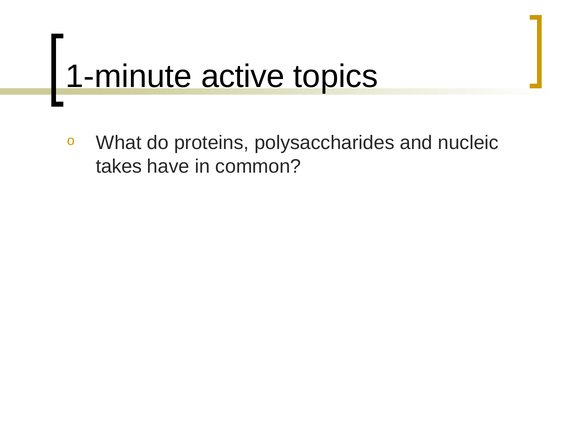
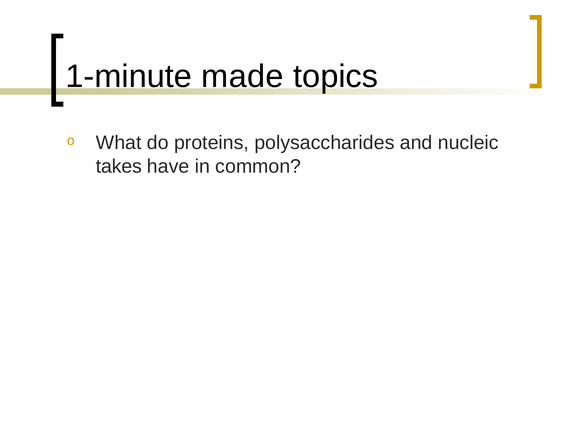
active: active -> made (242, 77)
